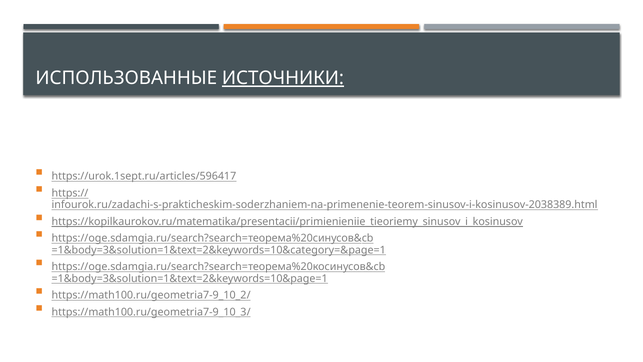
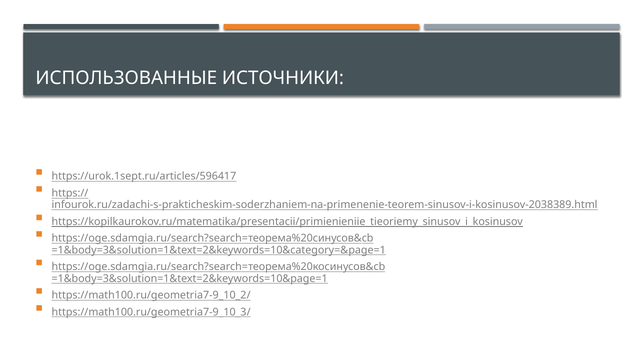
ИСТОЧНИКИ underline: present -> none (283, 78)
